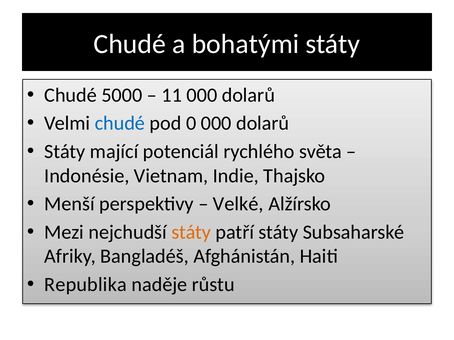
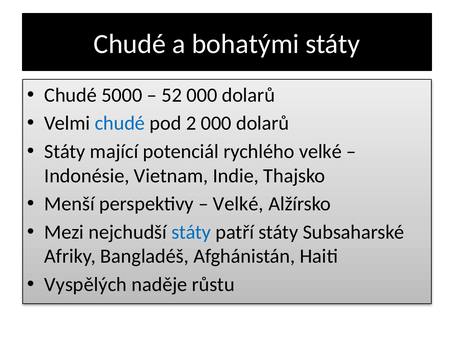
11: 11 -> 52 (172, 95)
0: 0 -> 2 (191, 123)
rychlého světa: světa -> velké (320, 152)
státy colour: orange -> blue (191, 232)
Republika: Republika -> Vyspělých (86, 285)
